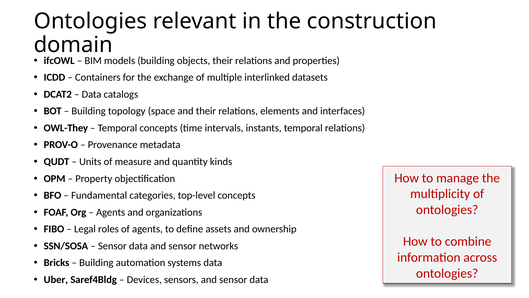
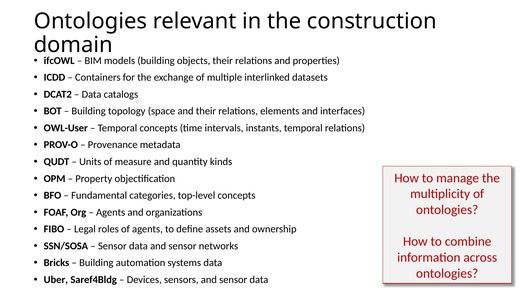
OWL-They: OWL-They -> OWL-User (66, 128)
